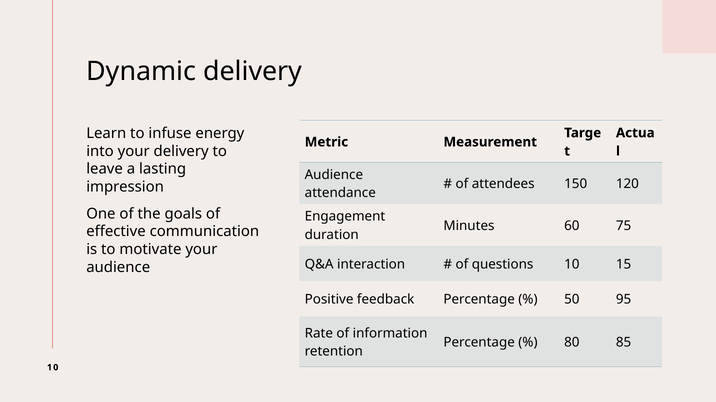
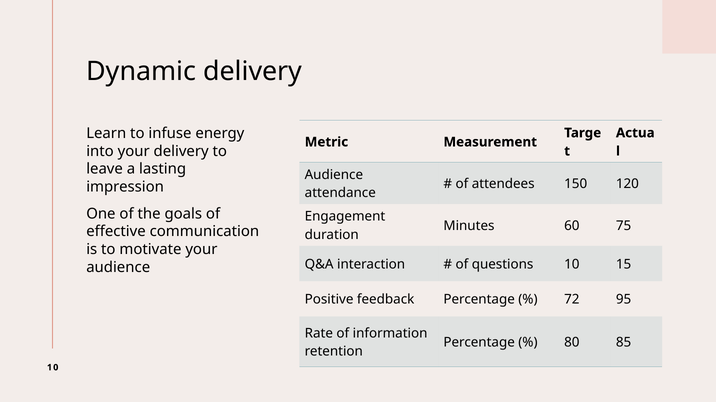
50: 50 -> 72 (572, 300)
